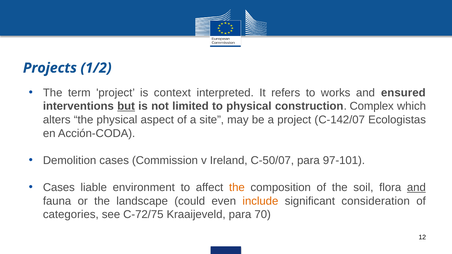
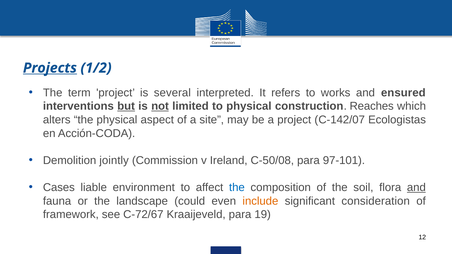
Projects underline: none -> present (50, 68)
context: context -> several (172, 93)
not underline: none -> present (160, 106)
Complex: Complex -> Reaches (372, 106)
Demolition cases: cases -> jointly (114, 161)
C-50/07: C-50/07 -> C-50/08 (272, 161)
the colour: orange -> blue (237, 188)
categories: categories -> framework (71, 215)
C-72/75: C-72/75 -> C-72/67 (143, 215)
70: 70 -> 19 (263, 215)
